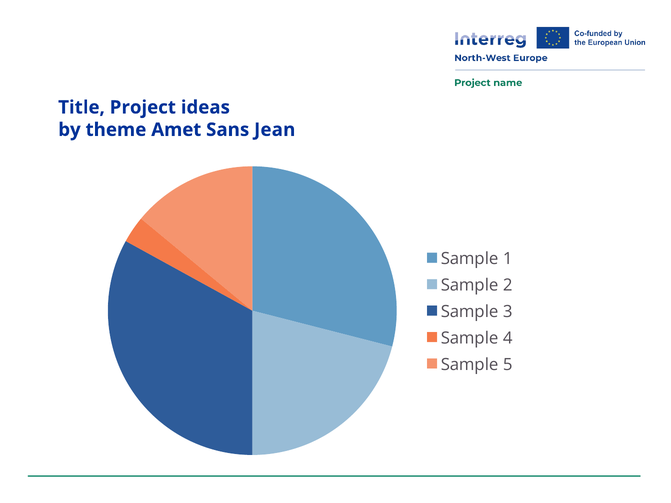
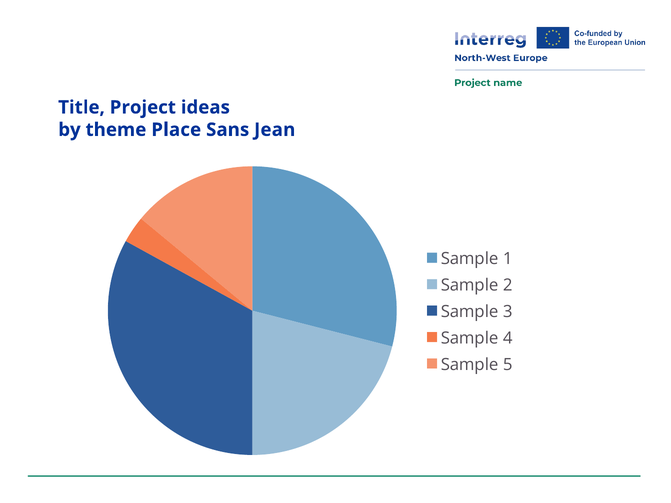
Amet: Amet -> Place (176, 130)
